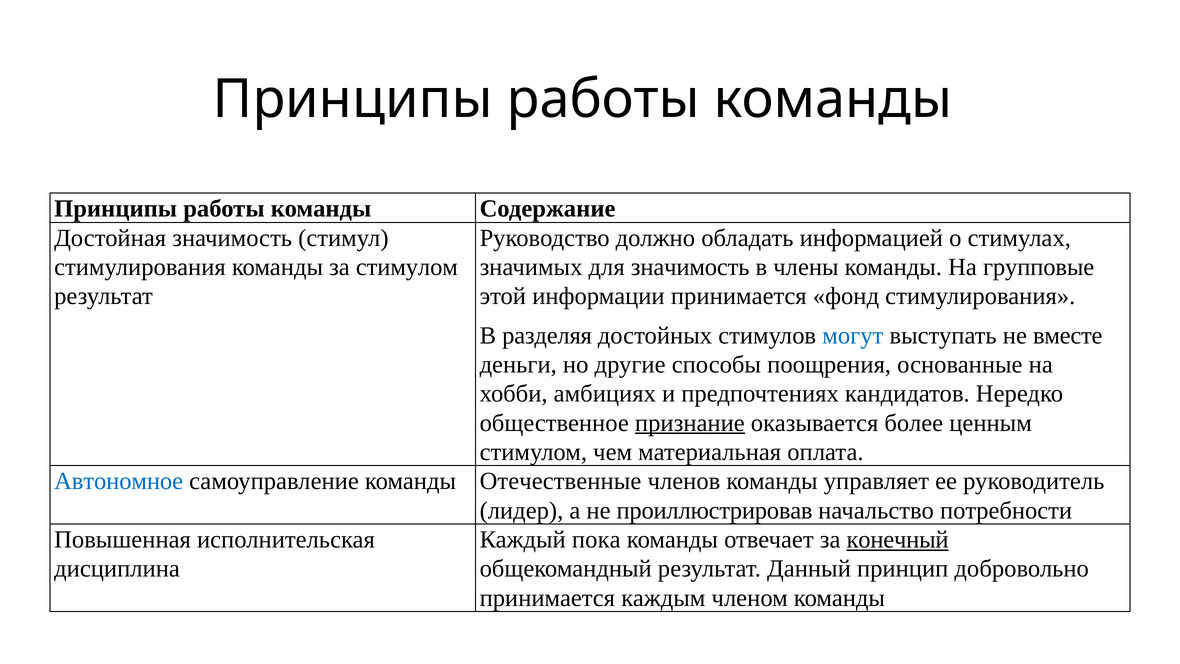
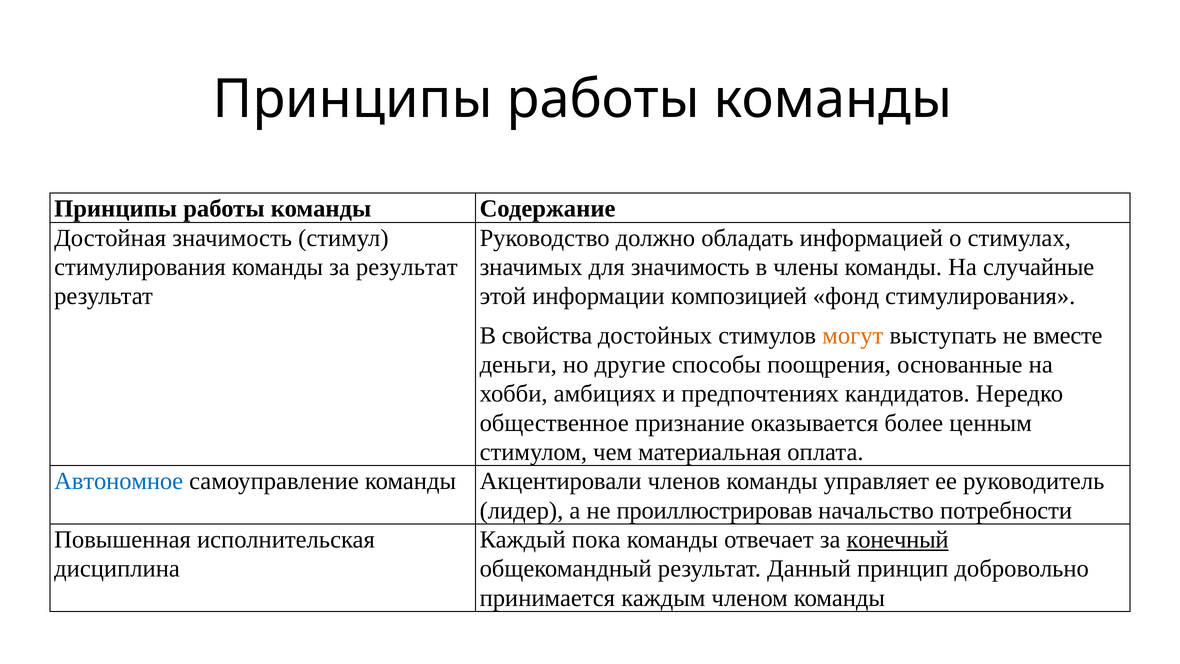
за стимулом: стимулом -> результат (407, 267)
групповые: групповые -> случайные (1039, 267)
информации принимается: принимается -> композицией (739, 296)
разделяя: разделяя -> свойства (547, 335)
могут colour: blue -> orange (853, 335)
признание underline: present -> none (690, 423)
Отечественные: Отечественные -> Акцентировали (561, 481)
